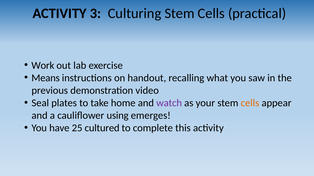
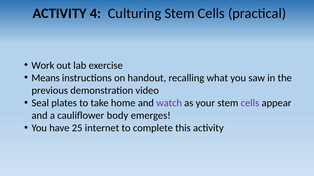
3: 3 -> 4 (96, 13)
cells colour: orange -> purple (250, 103)
using: using -> body (117, 116)
cultured: cultured -> internet (102, 128)
